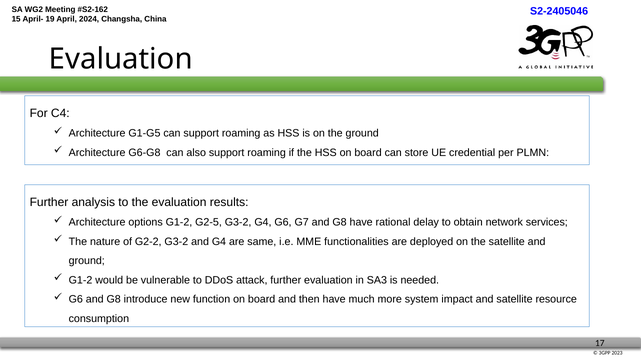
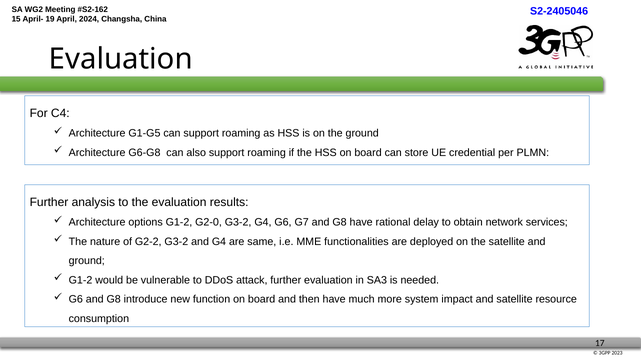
G2-5: G2-5 -> G2-0 (209, 222)
